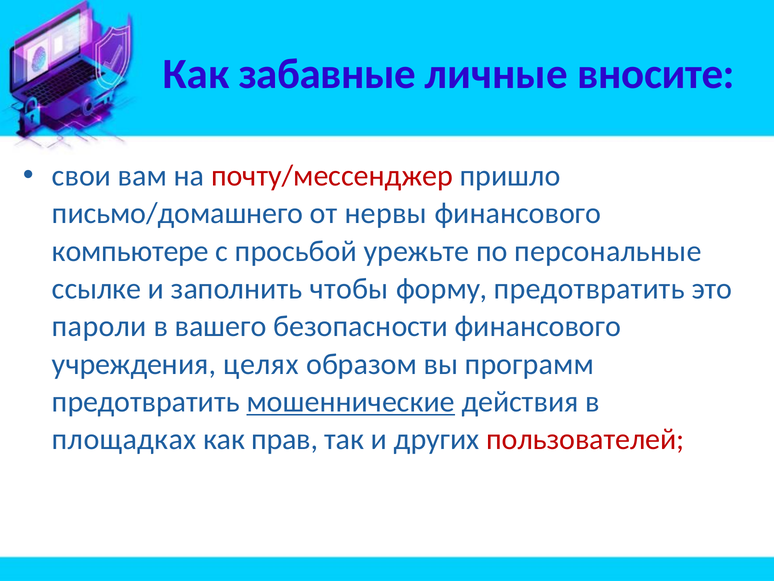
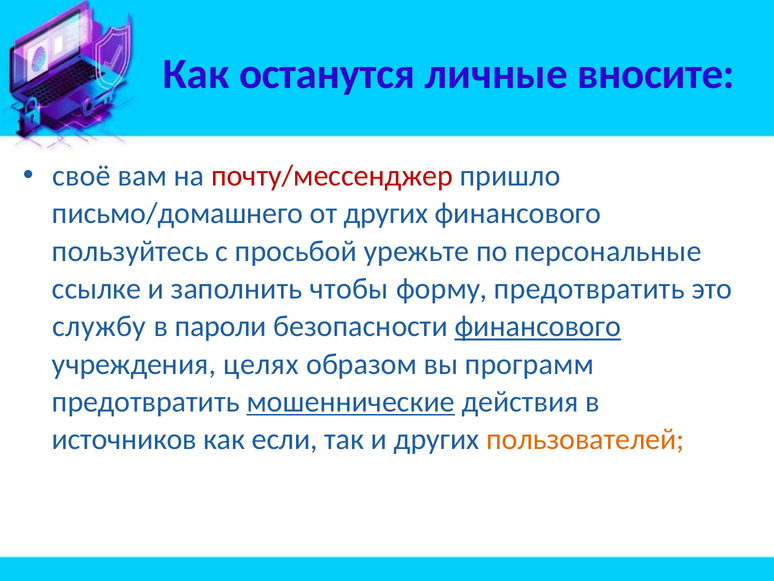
забавные: забавные -> останутся (327, 74)
свои: свои -> своё (81, 176)
от нервы: нервы -> других (386, 213)
компьютере: компьютере -> пользуйтесь (130, 251)
пароли: пароли -> службу (99, 326)
вашего: вашего -> пароли (221, 326)
финансового underline: none -> present (538, 326)
площадках: площадках -> источников (124, 439)
прав: прав -> если (285, 439)
пользователей colour: red -> orange (585, 439)
